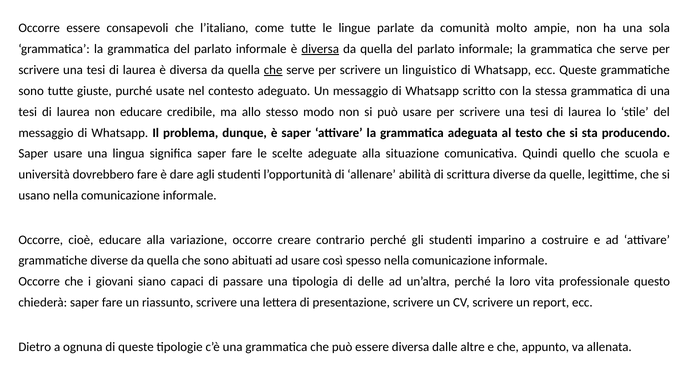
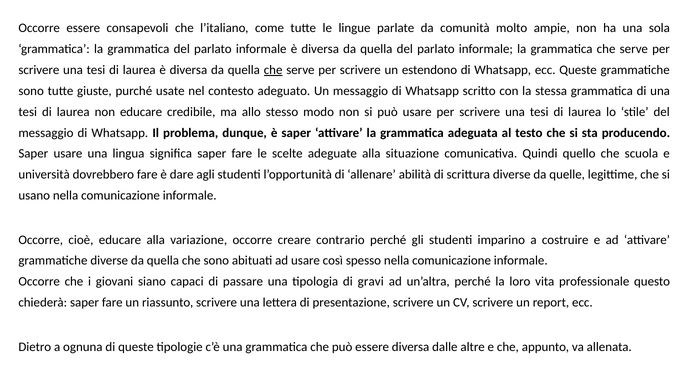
diversa underline: present -> none (320, 49)
linguistico: linguistico -> estendono (429, 70)
delle: delle -> gravi (371, 282)
